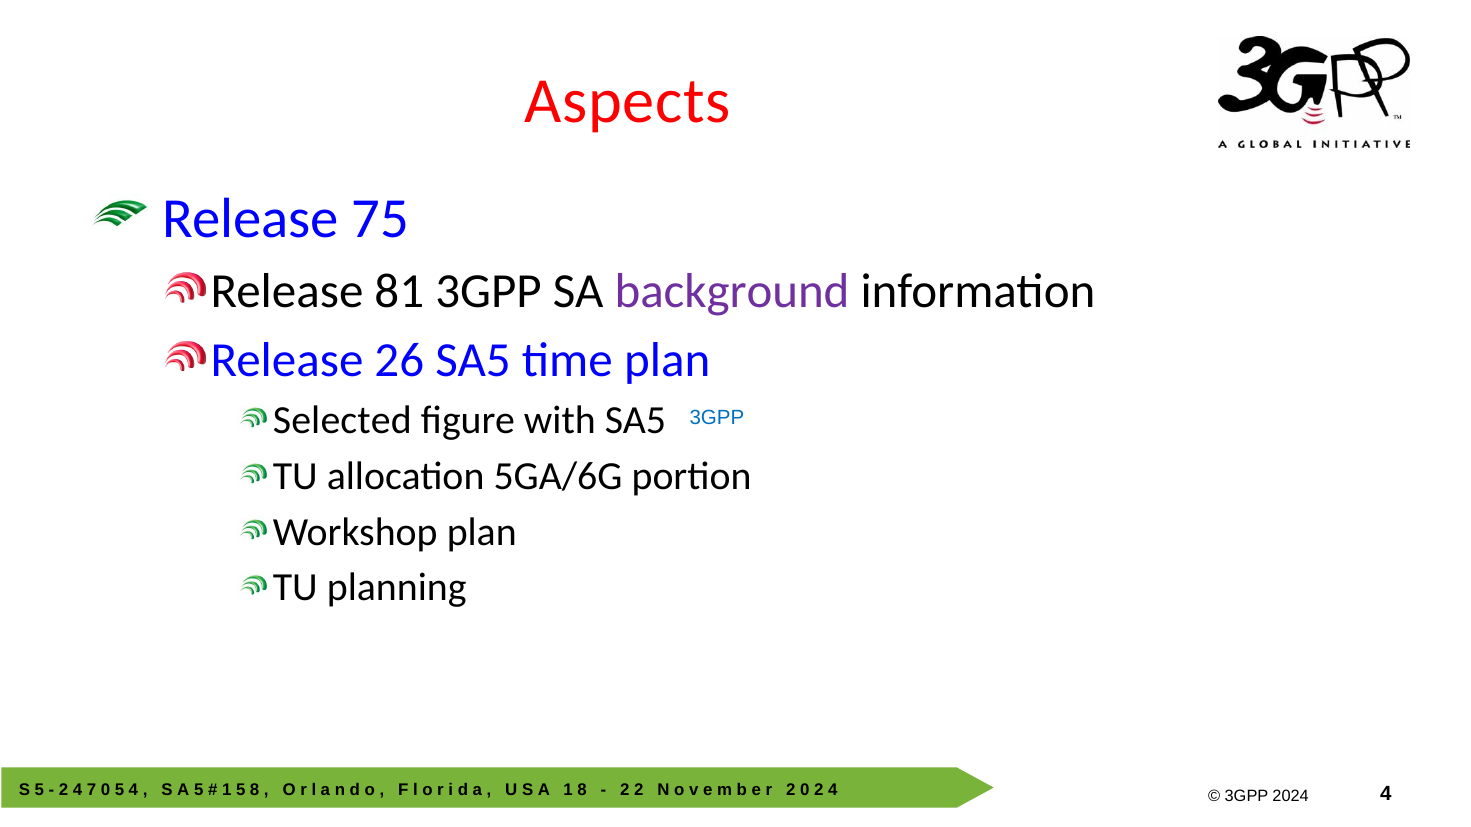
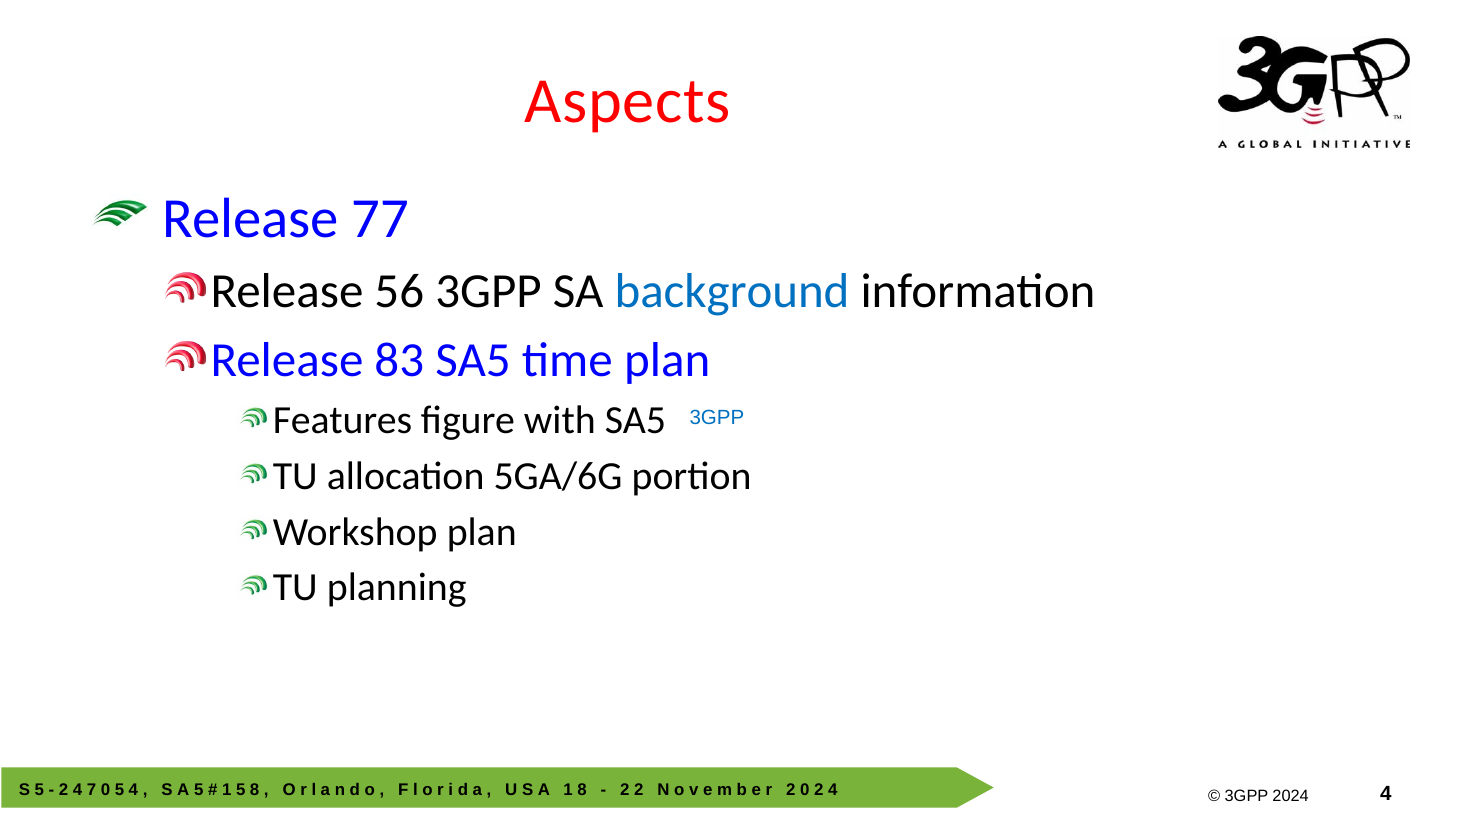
75: 75 -> 77 (380, 219)
81: 81 -> 56 (399, 292)
background colour: purple -> blue (732, 292)
26: 26 -> 83 (399, 360)
Selected: Selected -> Features (342, 421)
